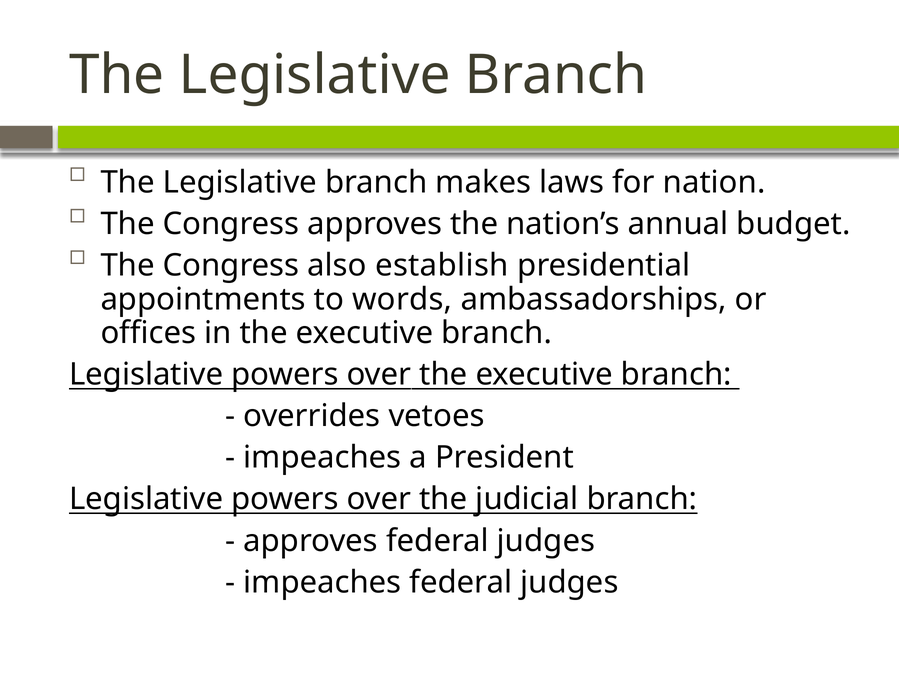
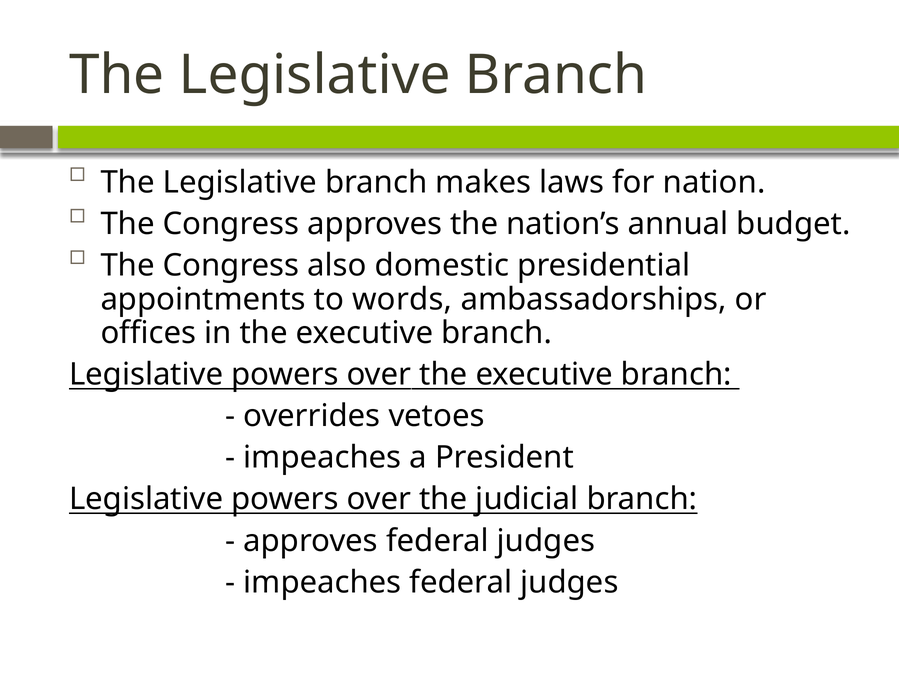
establish: establish -> domestic (442, 266)
